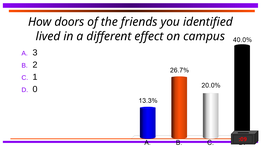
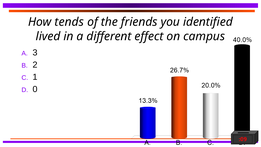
doors: doors -> tends (69, 22)
